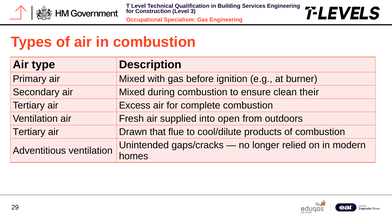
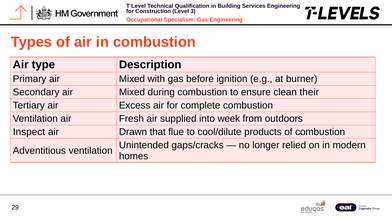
open: open -> week (229, 119)
Tertiary: Tertiary -> Inspect (29, 132)
